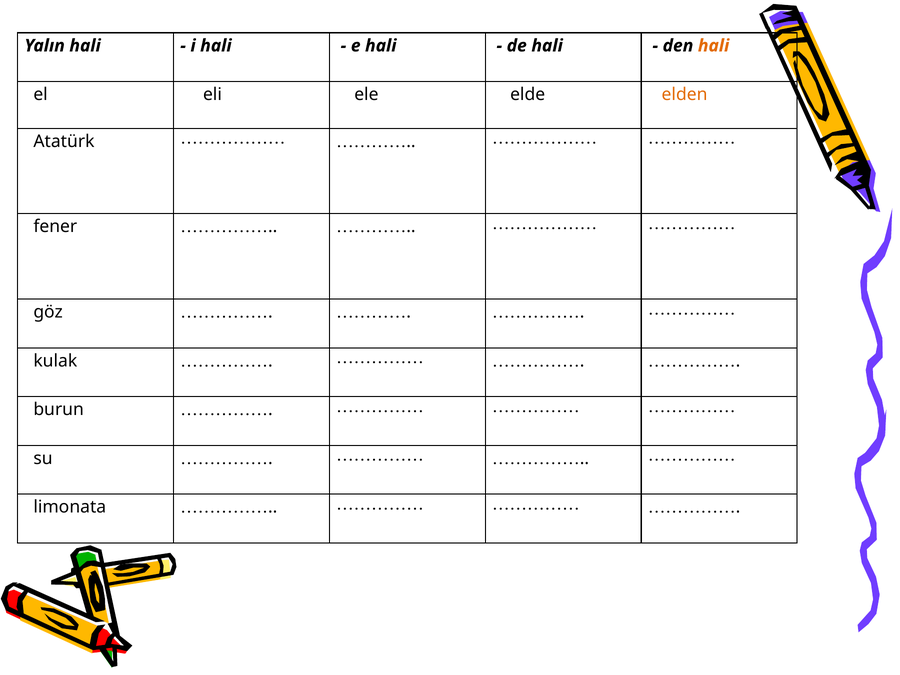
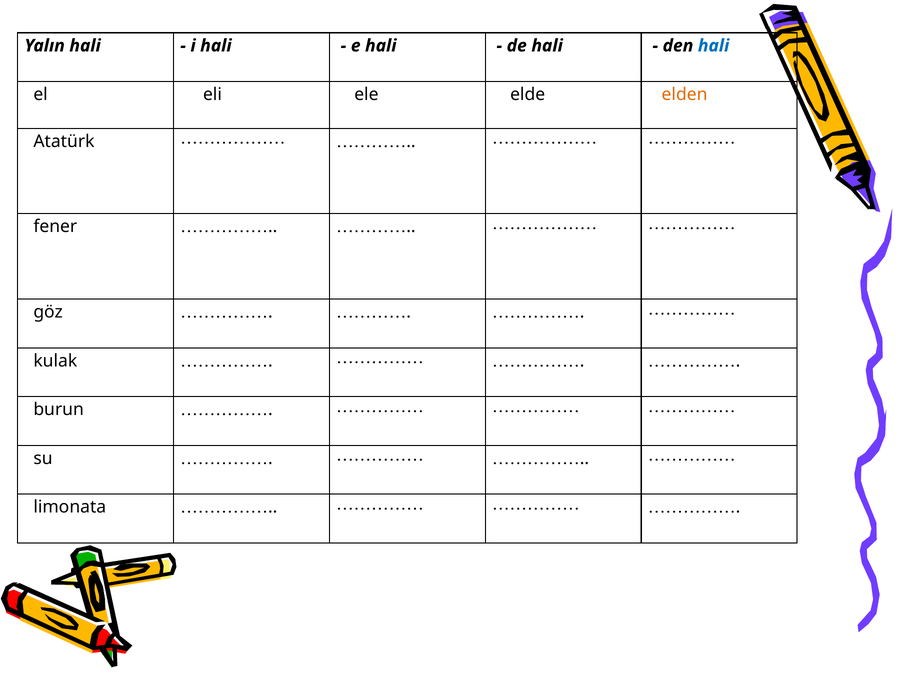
hali colour: orange -> blue (714, 46)
